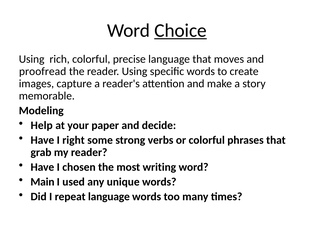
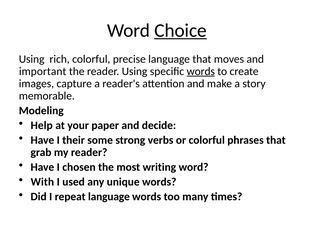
proofread: proofread -> important (43, 71)
words underline: none -> present (201, 71)
right: right -> their (74, 140)
Main: Main -> With (42, 182)
